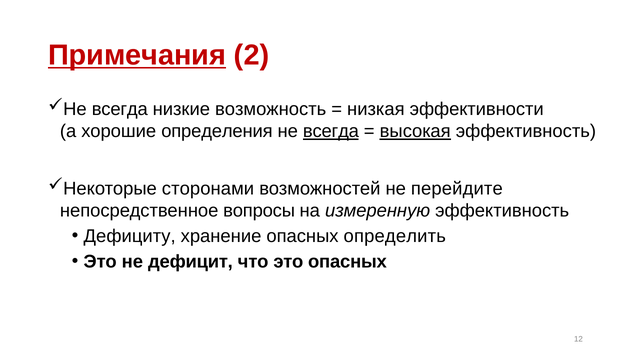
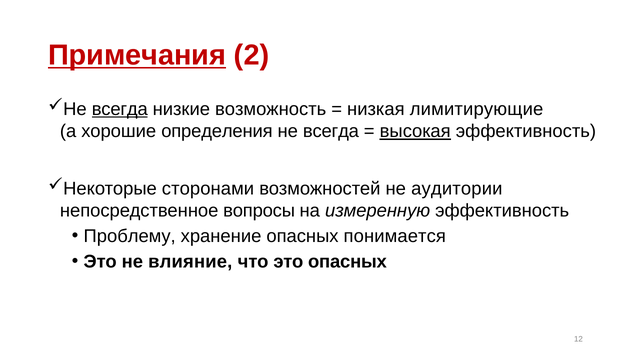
всегда underline: none -> present (120, 109)
эффективности: эффективности -> лимитирующие (477, 109)
всегда underline: present -> none (331, 131)
перейдите: перейдите -> аудитории (457, 189)
Дефициту: Дефициту -> Проблему (130, 236)
определить: определить -> понимается (395, 236)
дефицит: дефицит -> влияние (190, 261)
